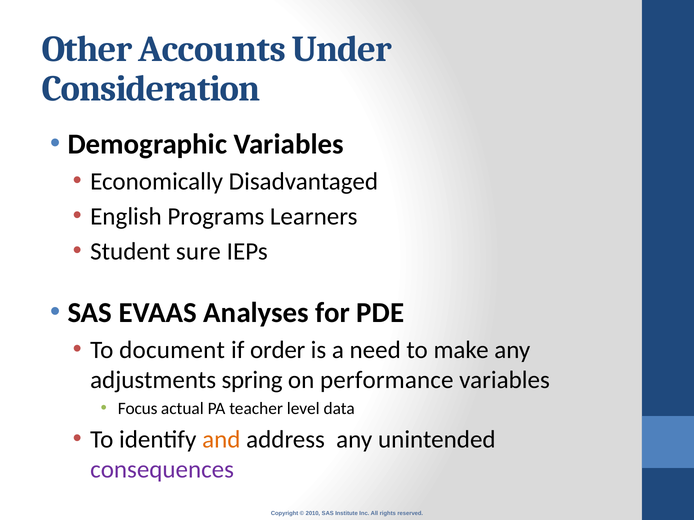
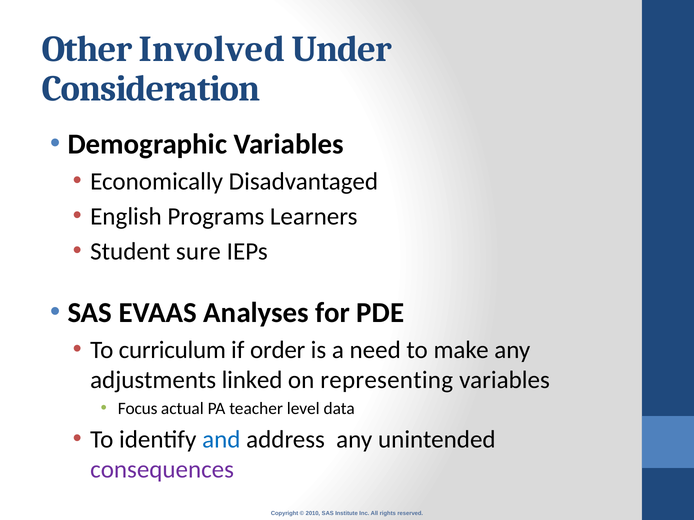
Accounts: Accounts -> Involved (212, 49)
document: document -> curriculum (172, 350)
spring: spring -> linked (252, 380)
performance: performance -> representing (387, 380)
and colour: orange -> blue (221, 440)
